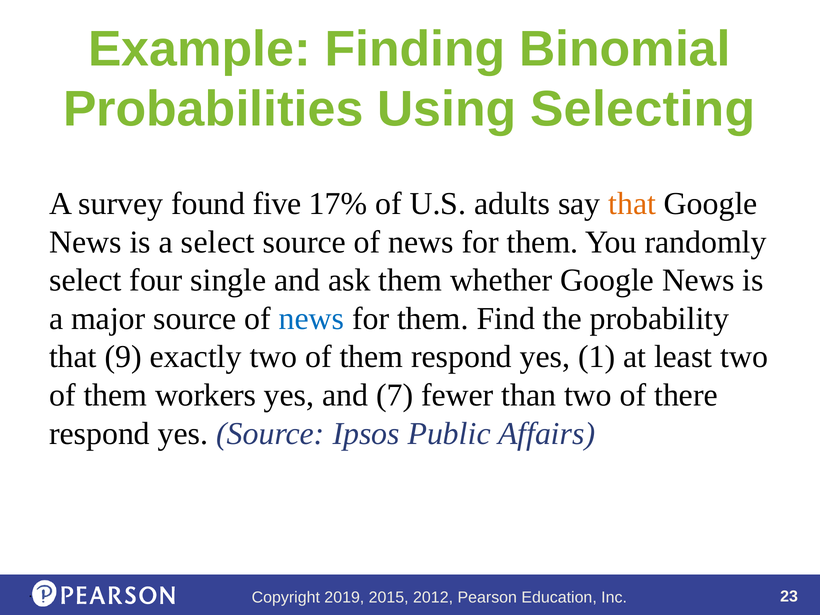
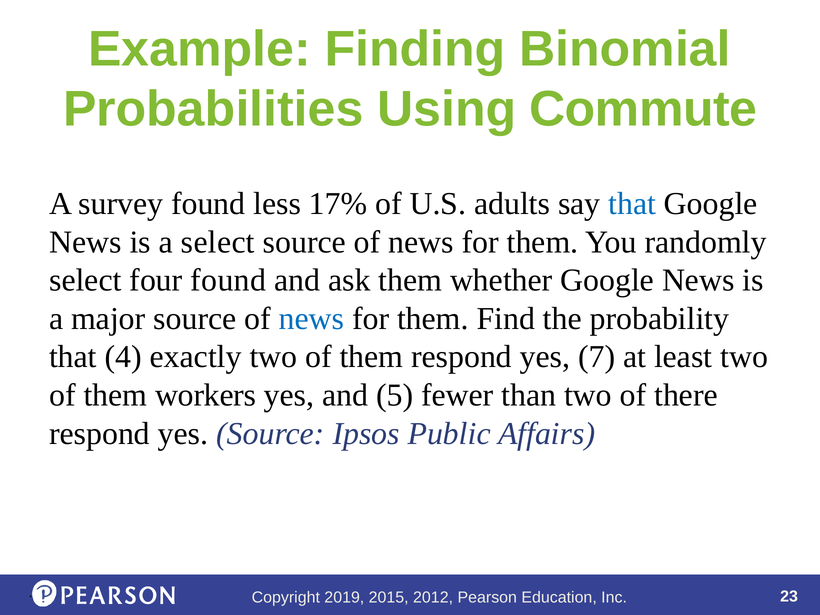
Selecting: Selecting -> Commute (643, 109)
five: five -> less (277, 204)
that colour: orange -> blue (632, 204)
four single: single -> found (228, 280)
9: 9 -> 4 (123, 357)
1: 1 -> 7 (597, 357)
7: 7 -> 5 (395, 395)
